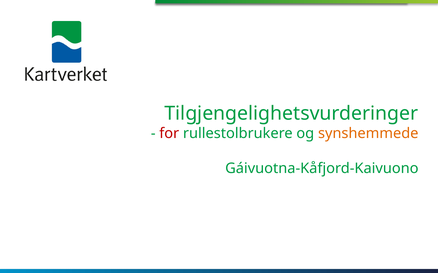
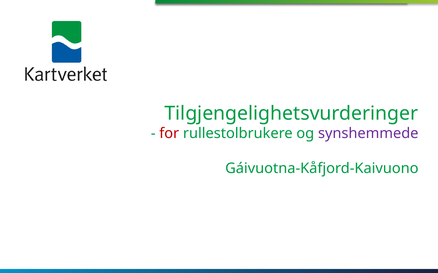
synshemmede colour: orange -> purple (368, 134)
